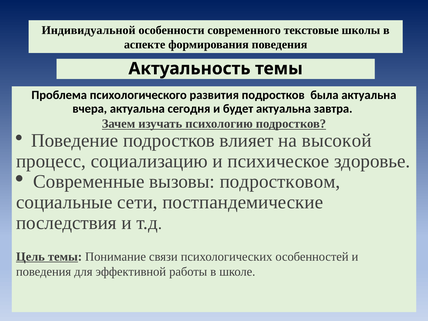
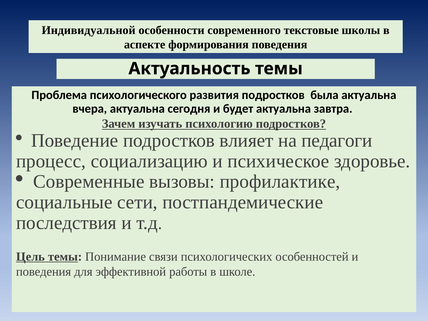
высокой: высокой -> педагоги (337, 141)
подростковом: подростковом -> профилактике (280, 182)
